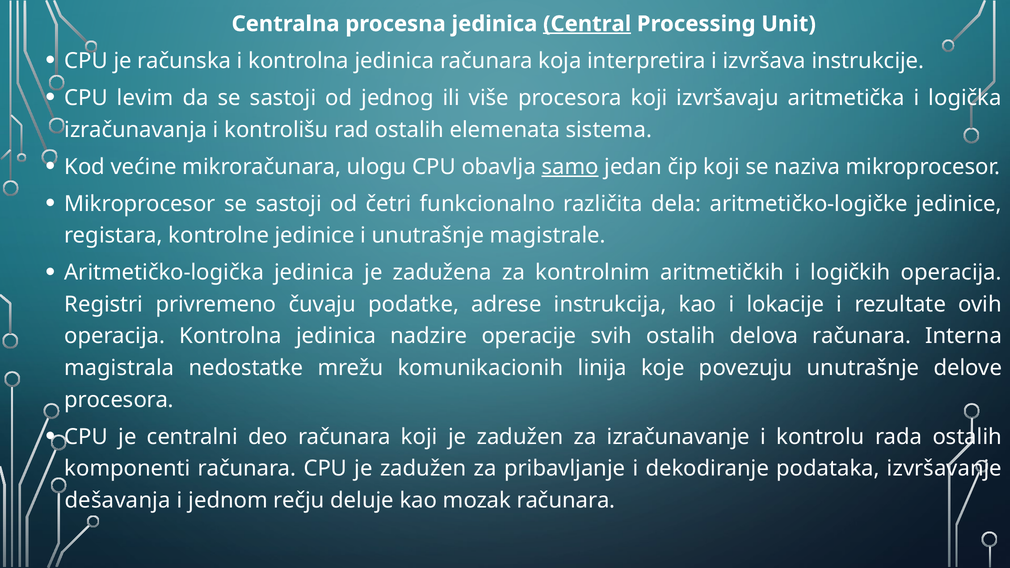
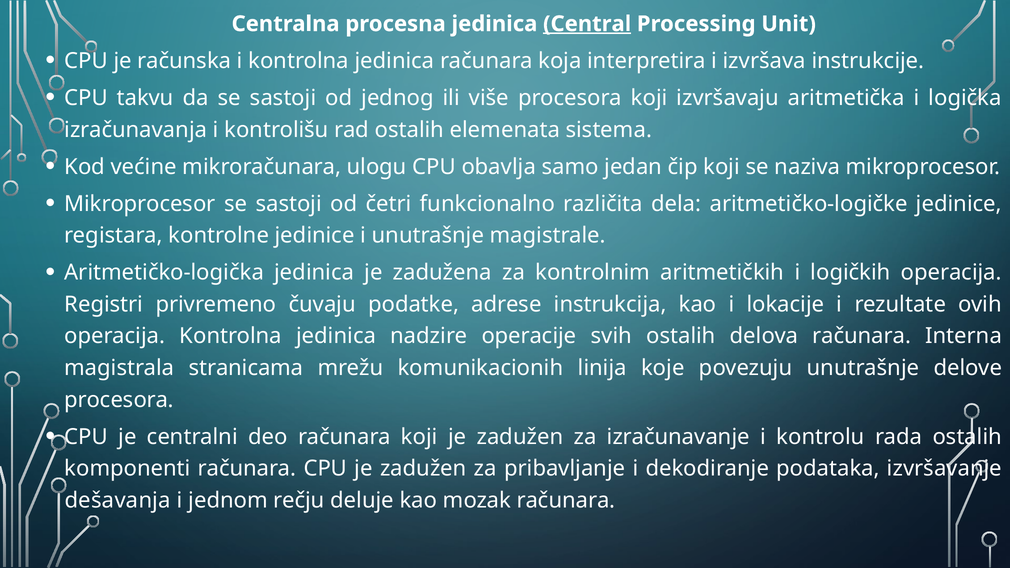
levim: levim -> takvu (145, 98)
samo underline: present -> none (570, 167)
nedostatke: nedostatke -> stranicama (246, 368)
